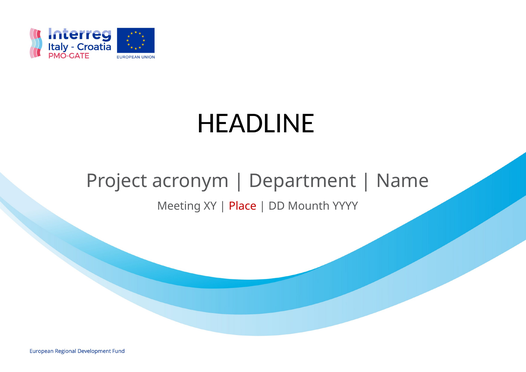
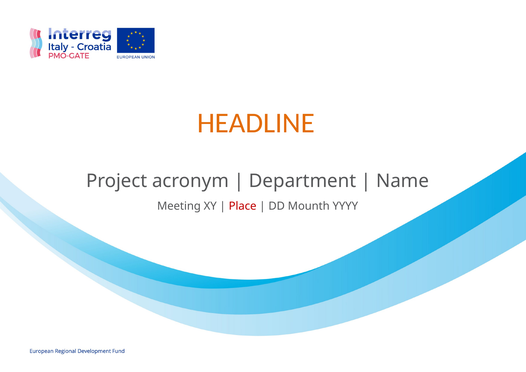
HEADLINE colour: black -> orange (256, 123)
